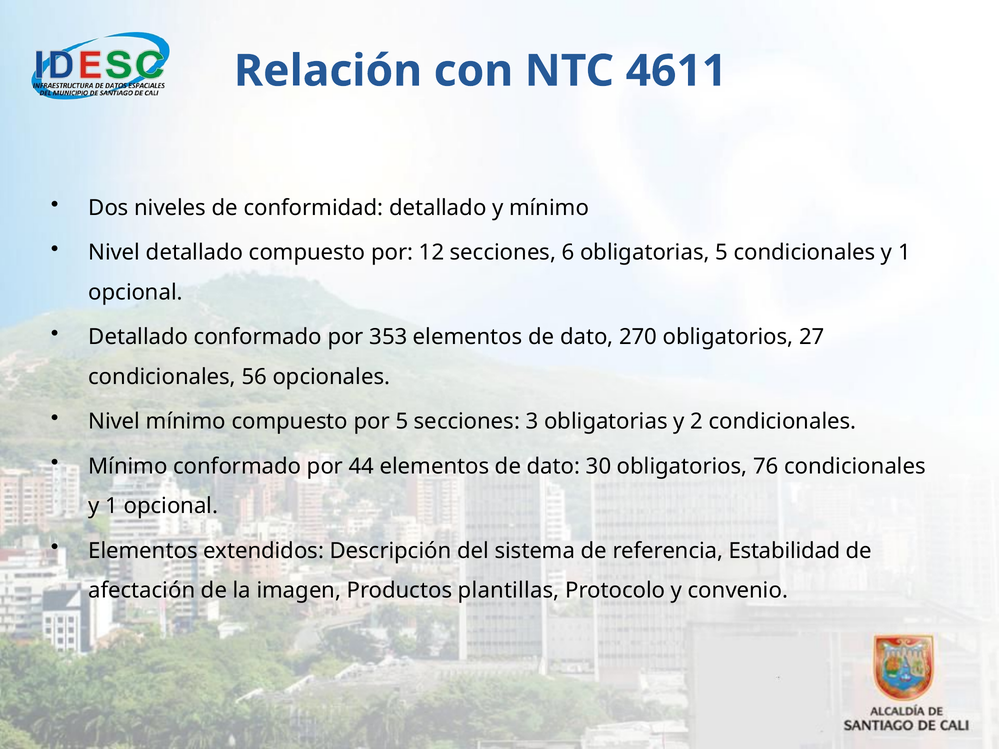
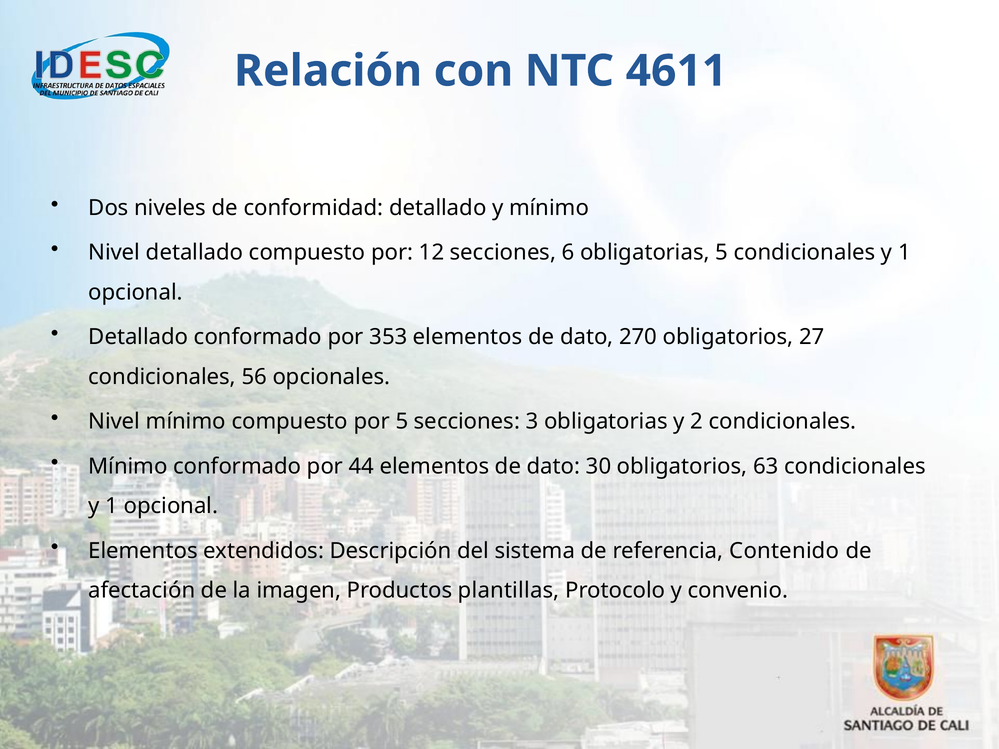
76: 76 -> 63 (766, 466)
Estabilidad: Estabilidad -> Contenido (784, 551)
